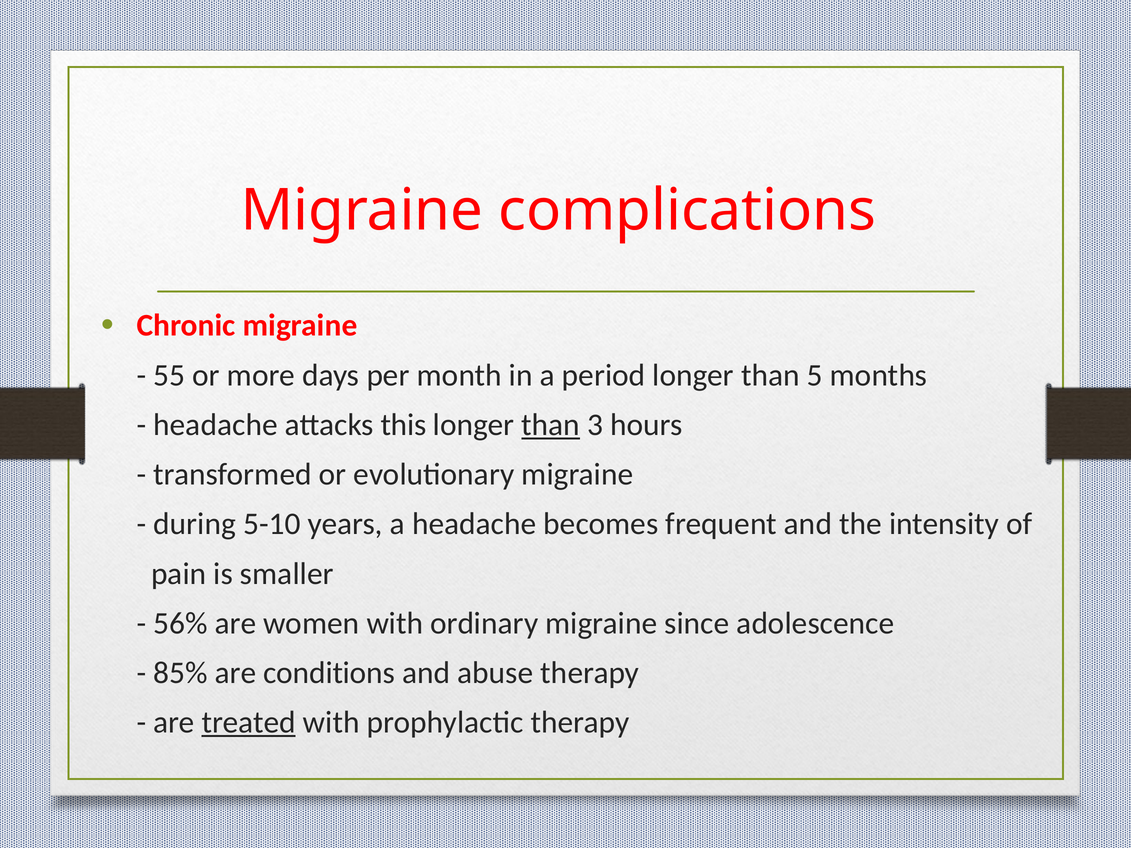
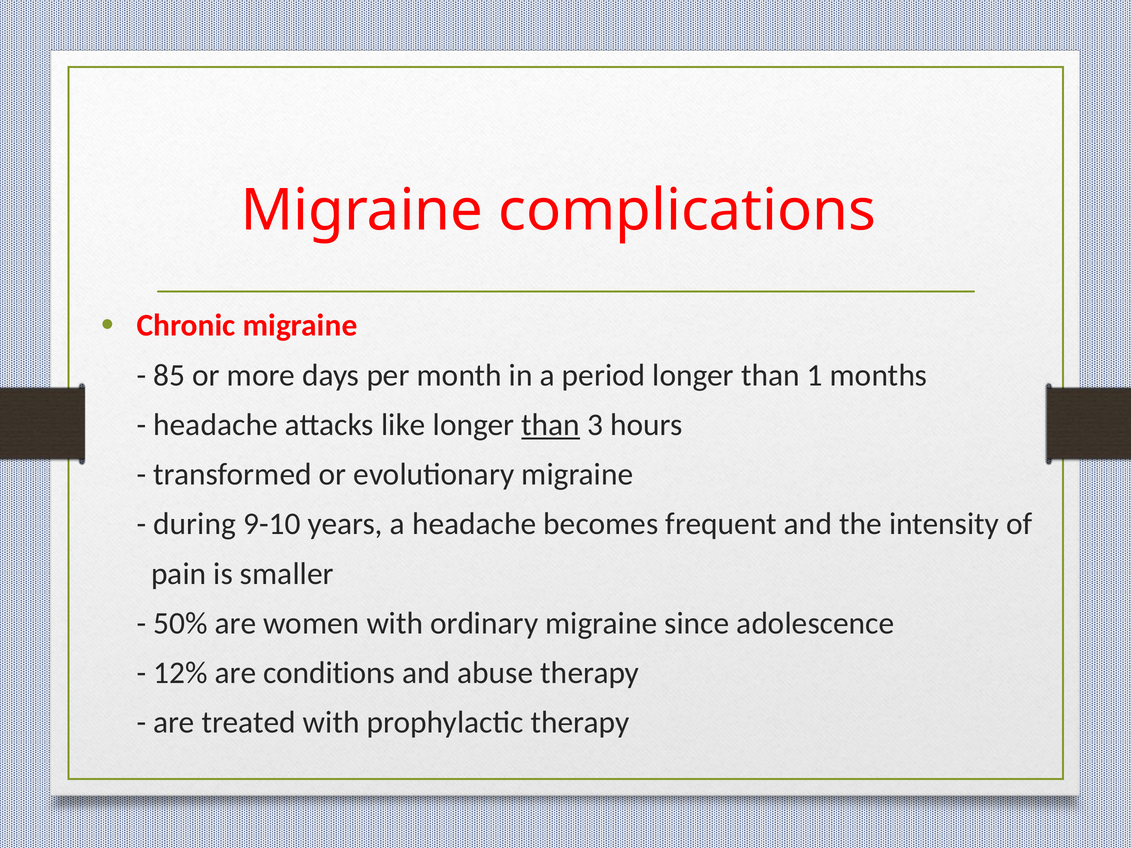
55: 55 -> 85 (169, 375)
5: 5 -> 1 (815, 375)
this: this -> like (403, 425)
5-10: 5-10 -> 9-10 (272, 524)
56%: 56% -> 50% (181, 624)
85%: 85% -> 12% (181, 673)
treated underline: present -> none (249, 723)
